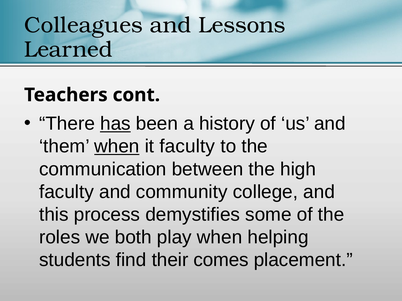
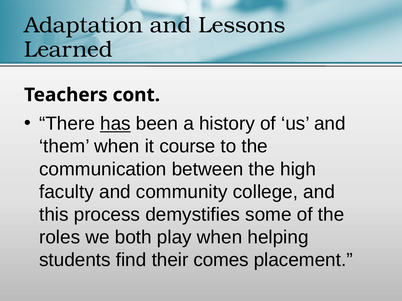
Colleagues: Colleagues -> Adaptation (83, 25)
when underline: present -> none (117, 147)
it faculty: faculty -> course (187, 147)
